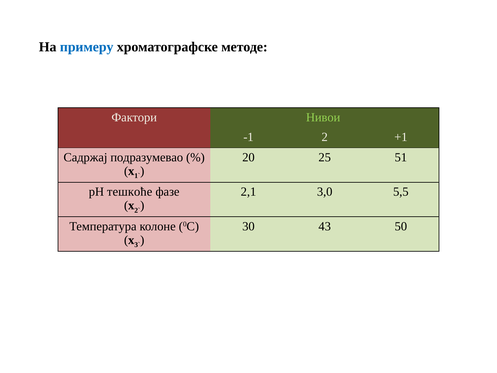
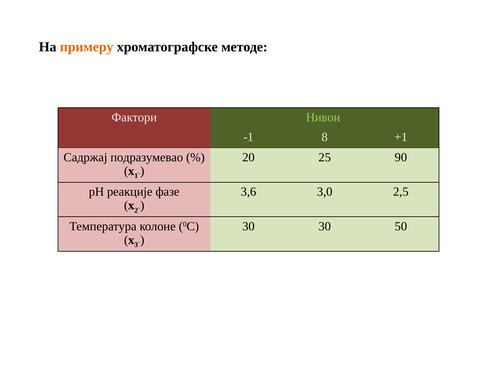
примеру colour: blue -> orange (87, 47)
2: 2 -> 8 (325, 137)
51: 51 -> 90 (401, 157)
тешкоће: тешкоће -> реакције (130, 192)
2,1: 2,1 -> 3,6 (248, 192)
5,5: 5,5 -> 2,5 (401, 192)
30 43: 43 -> 30 (325, 226)
